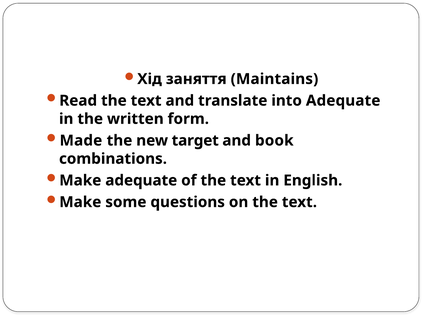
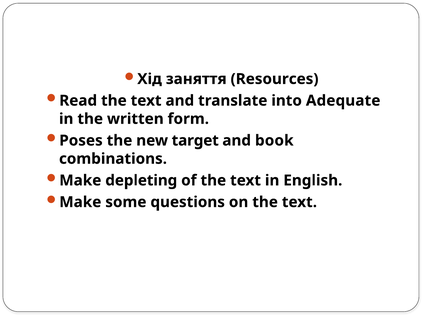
Maintains: Maintains -> Resources (275, 79)
Made: Made -> Poses (81, 141)
Make adequate: adequate -> depleting (141, 181)
